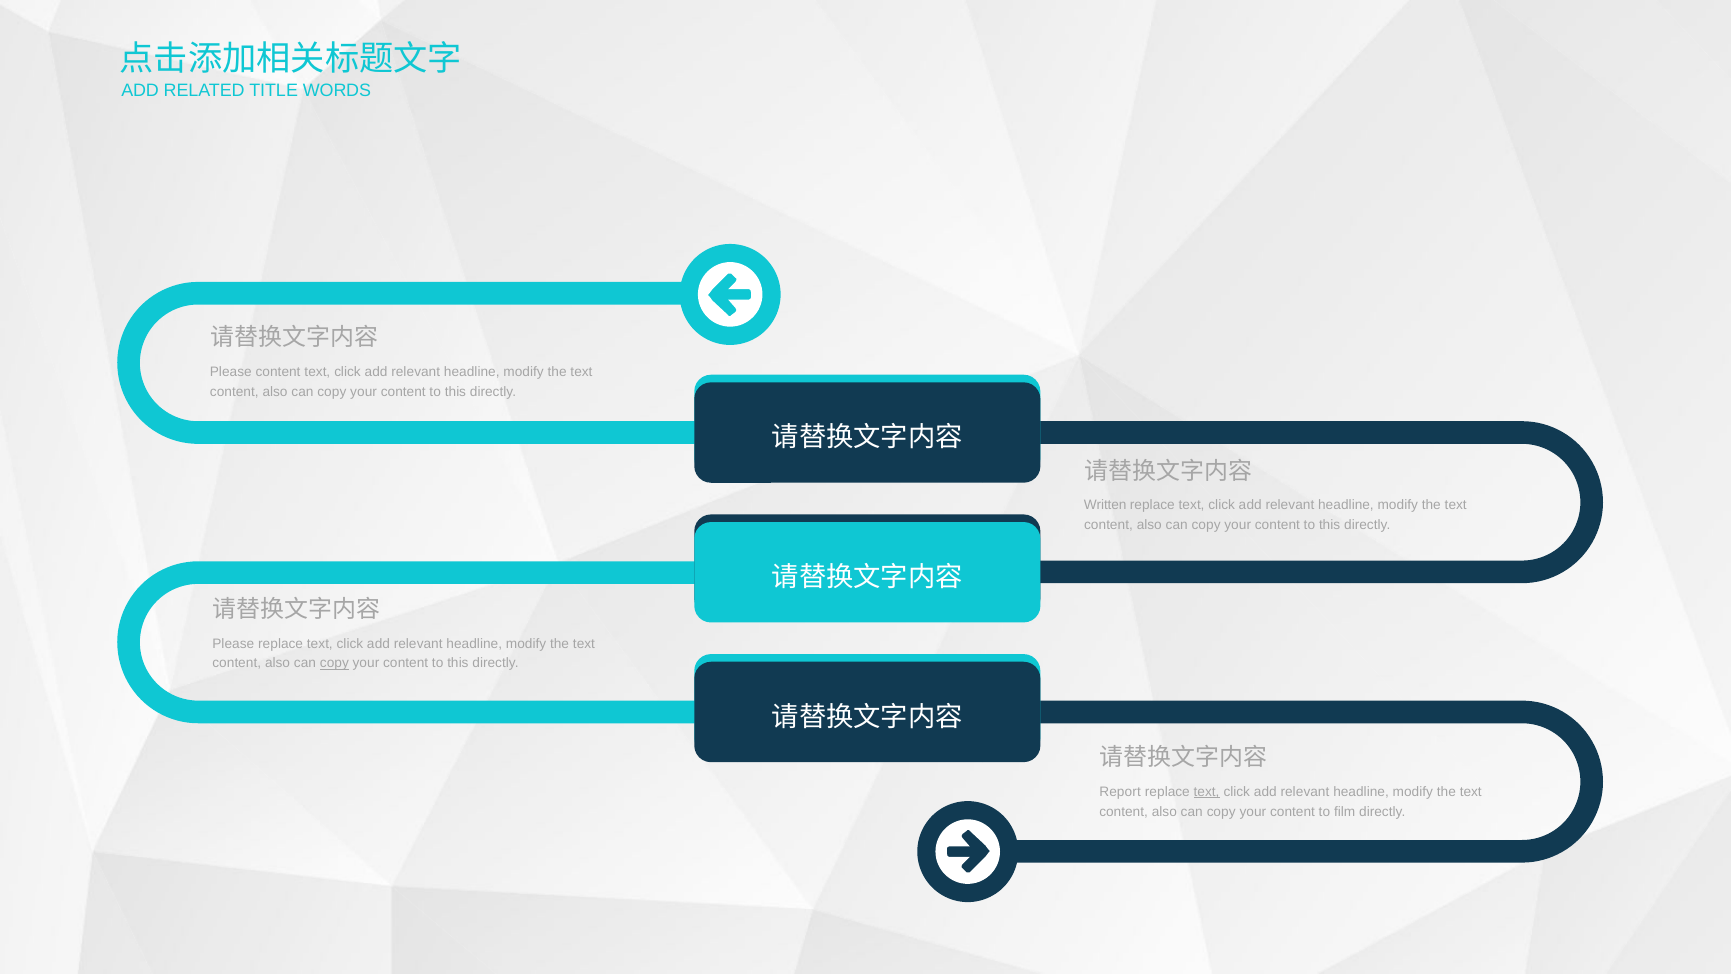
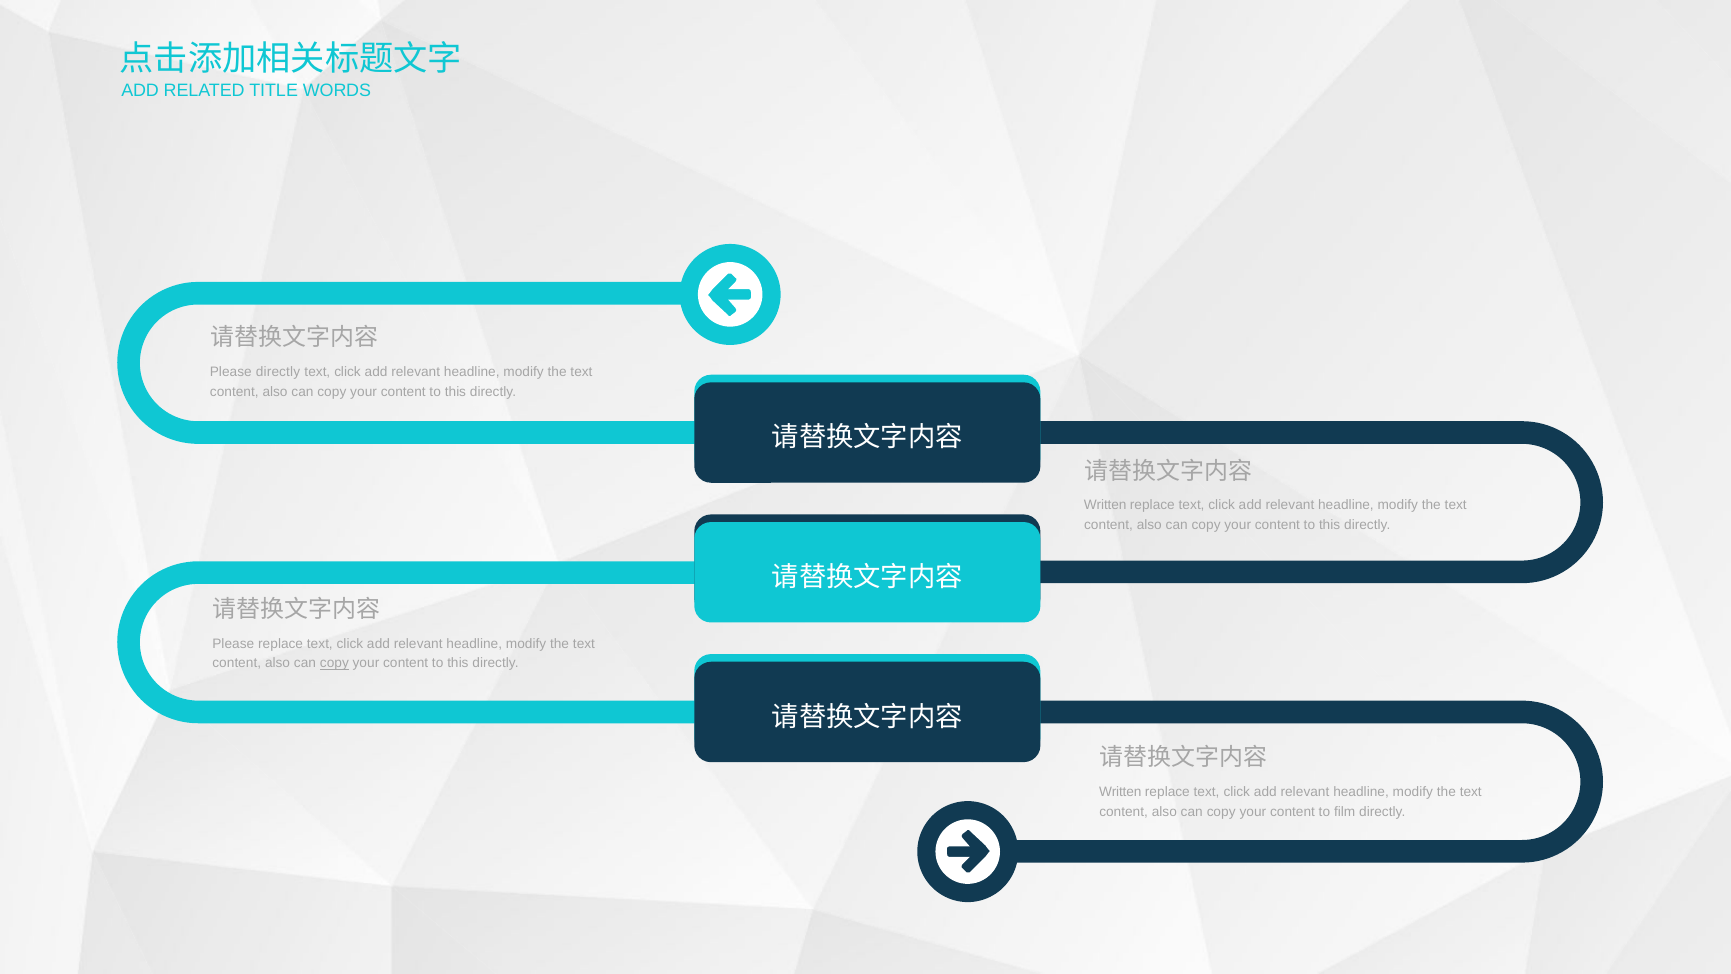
Please content: content -> directly (278, 372)
Report: Report -> Written (1120, 792)
text underline: present -> none (1207, 792)
